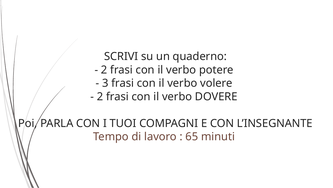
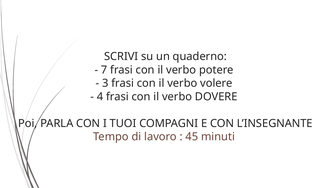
2: 2 -> 7 (104, 70)
2: 2 -> 4 (100, 96)
65: 65 -> 45 (192, 136)
